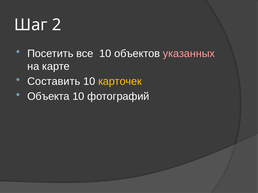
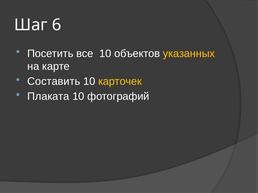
2: 2 -> 6 (57, 25)
указанных colour: pink -> yellow (189, 54)
Объекта: Объекта -> Плаката (48, 97)
